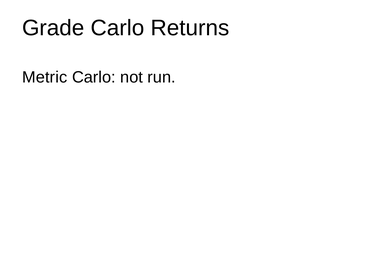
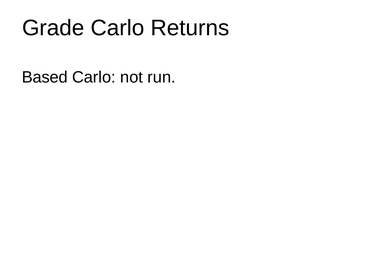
Metric: Metric -> Based (45, 77)
